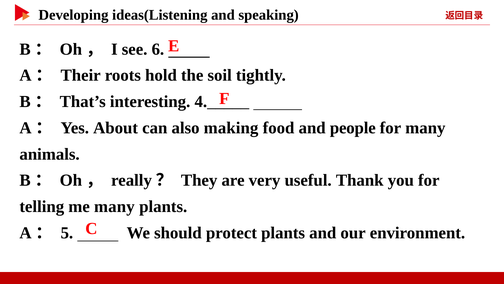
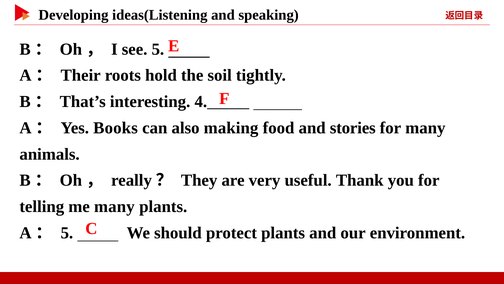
see 6: 6 -> 5 (158, 49)
About: About -> Books (116, 128)
people: people -> stories (353, 128)
